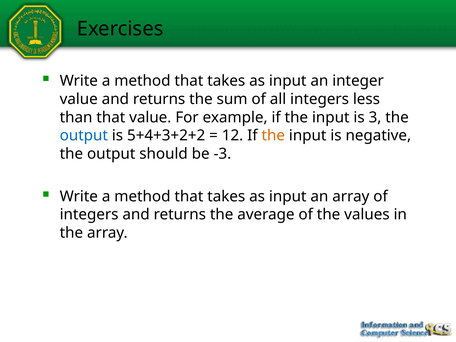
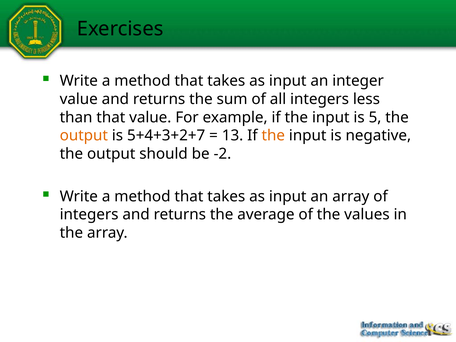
3: 3 -> 5 (375, 117)
output colour: blue -> orange (84, 136)
5+4+3+2+2: 5+4+3+2+2 -> 5+4+3+2+7 (166, 136)
12: 12 -> 13 (233, 136)
-3: -3 -> -2 (222, 154)
